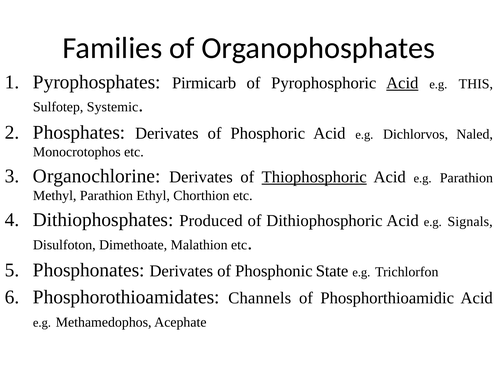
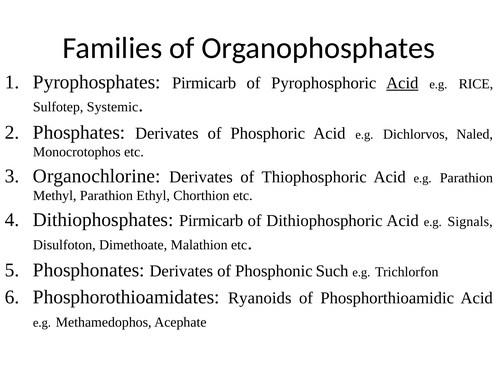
THIS: THIS -> RICE (476, 84)
Thiophosphoric underline: present -> none (314, 177)
Dithiophosphates Produced: Produced -> Pirmicarb (211, 220)
State: State -> Such (332, 271)
Channels: Channels -> Ryanoids (260, 298)
